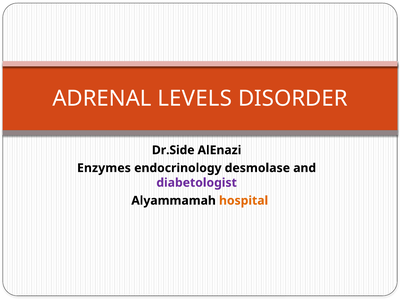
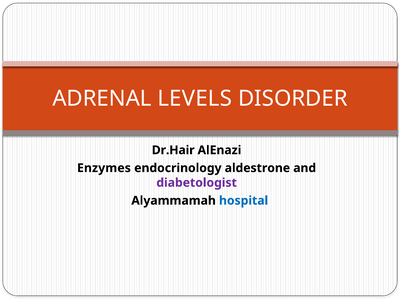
Dr.Side: Dr.Side -> Dr.Hair (173, 150)
desmolase: desmolase -> aldestrone (257, 168)
hospital colour: orange -> blue (244, 201)
